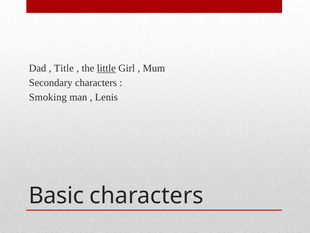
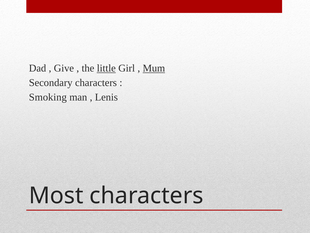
Title: Title -> Give (64, 68)
Mum underline: none -> present (154, 68)
Basic: Basic -> Most (56, 195)
